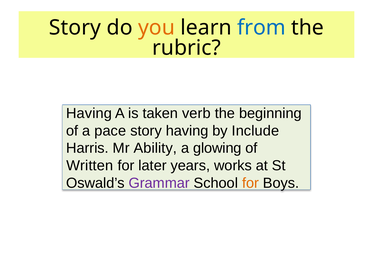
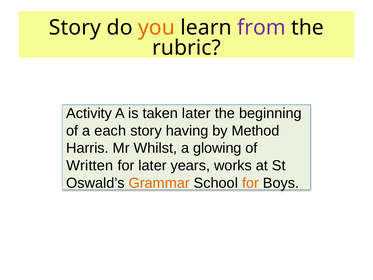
from colour: blue -> purple (261, 28)
Having: Having -> Activity (89, 113)
taken verb: verb -> later (196, 113)
pace: pace -> each (110, 131)
Include: Include -> Method (256, 131)
Ability: Ability -> Whilst (155, 148)
Grammar colour: purple -> orange (159, 183)
